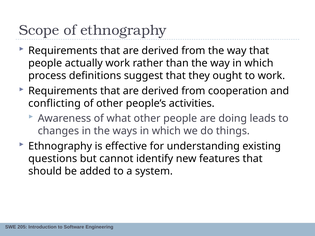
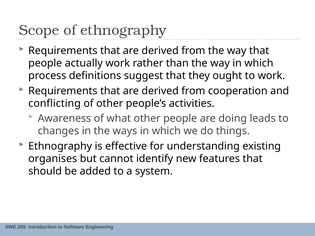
questions: questions -> organises (53, 159)
